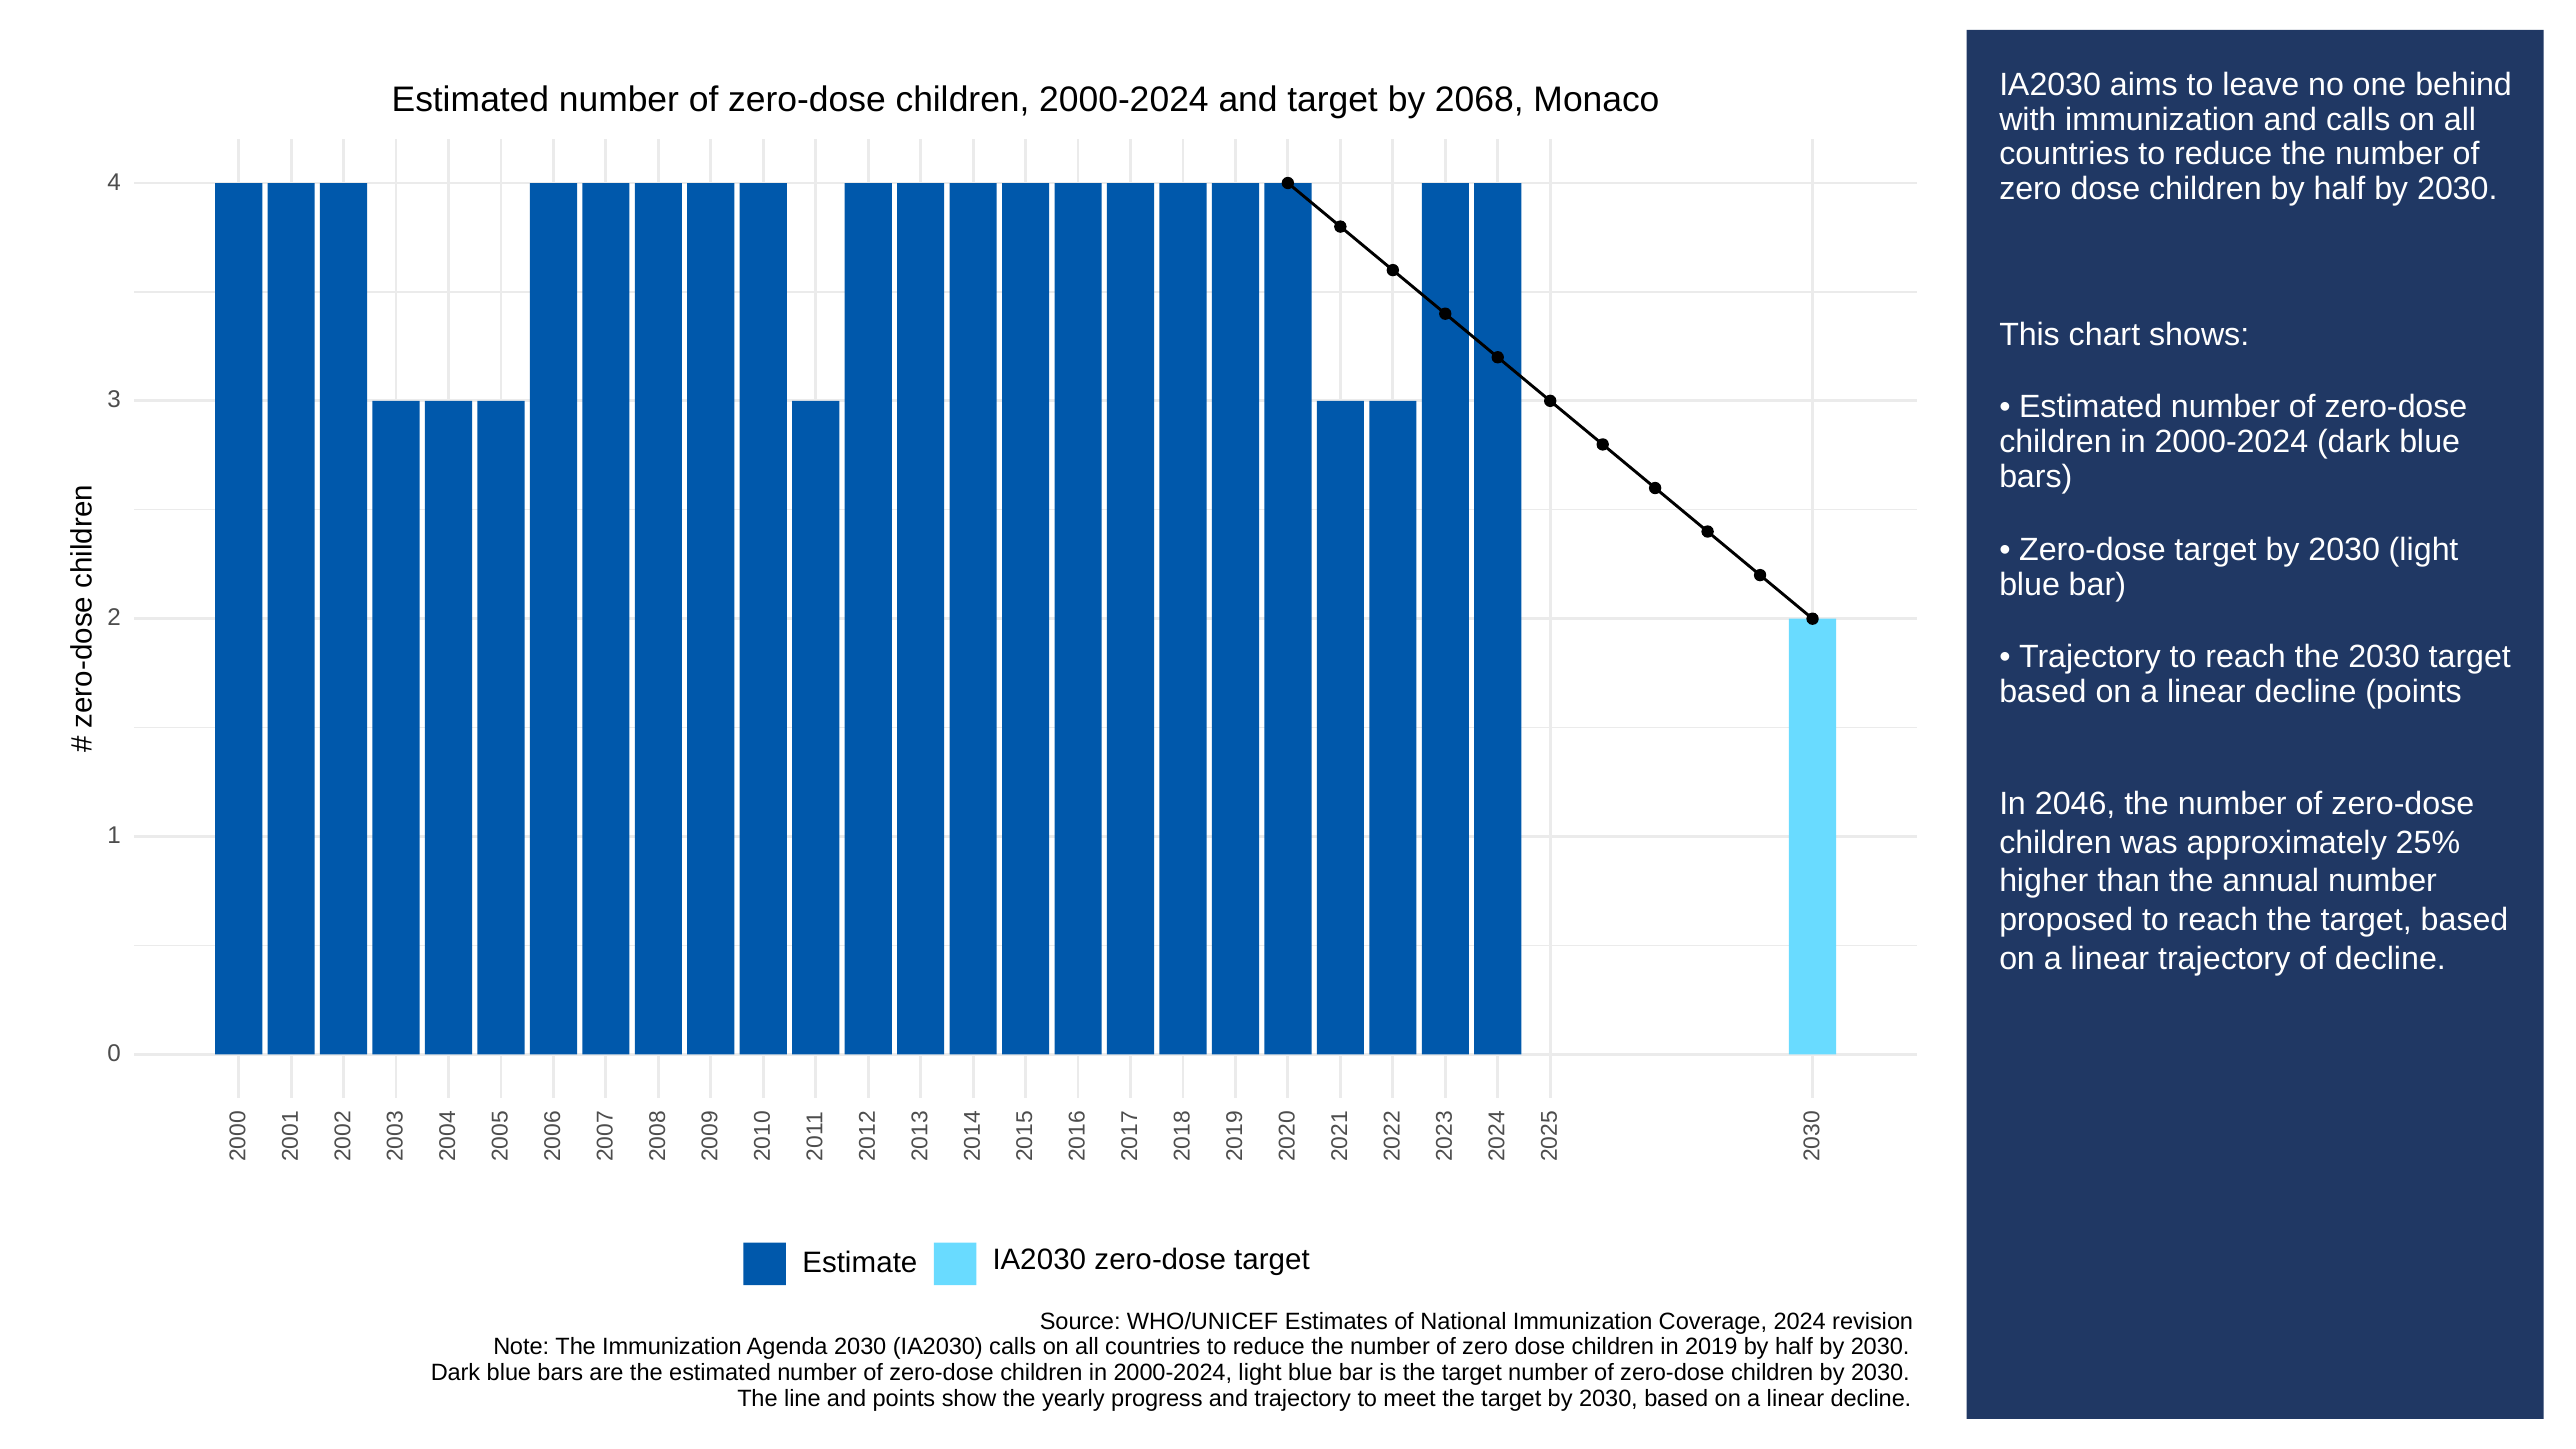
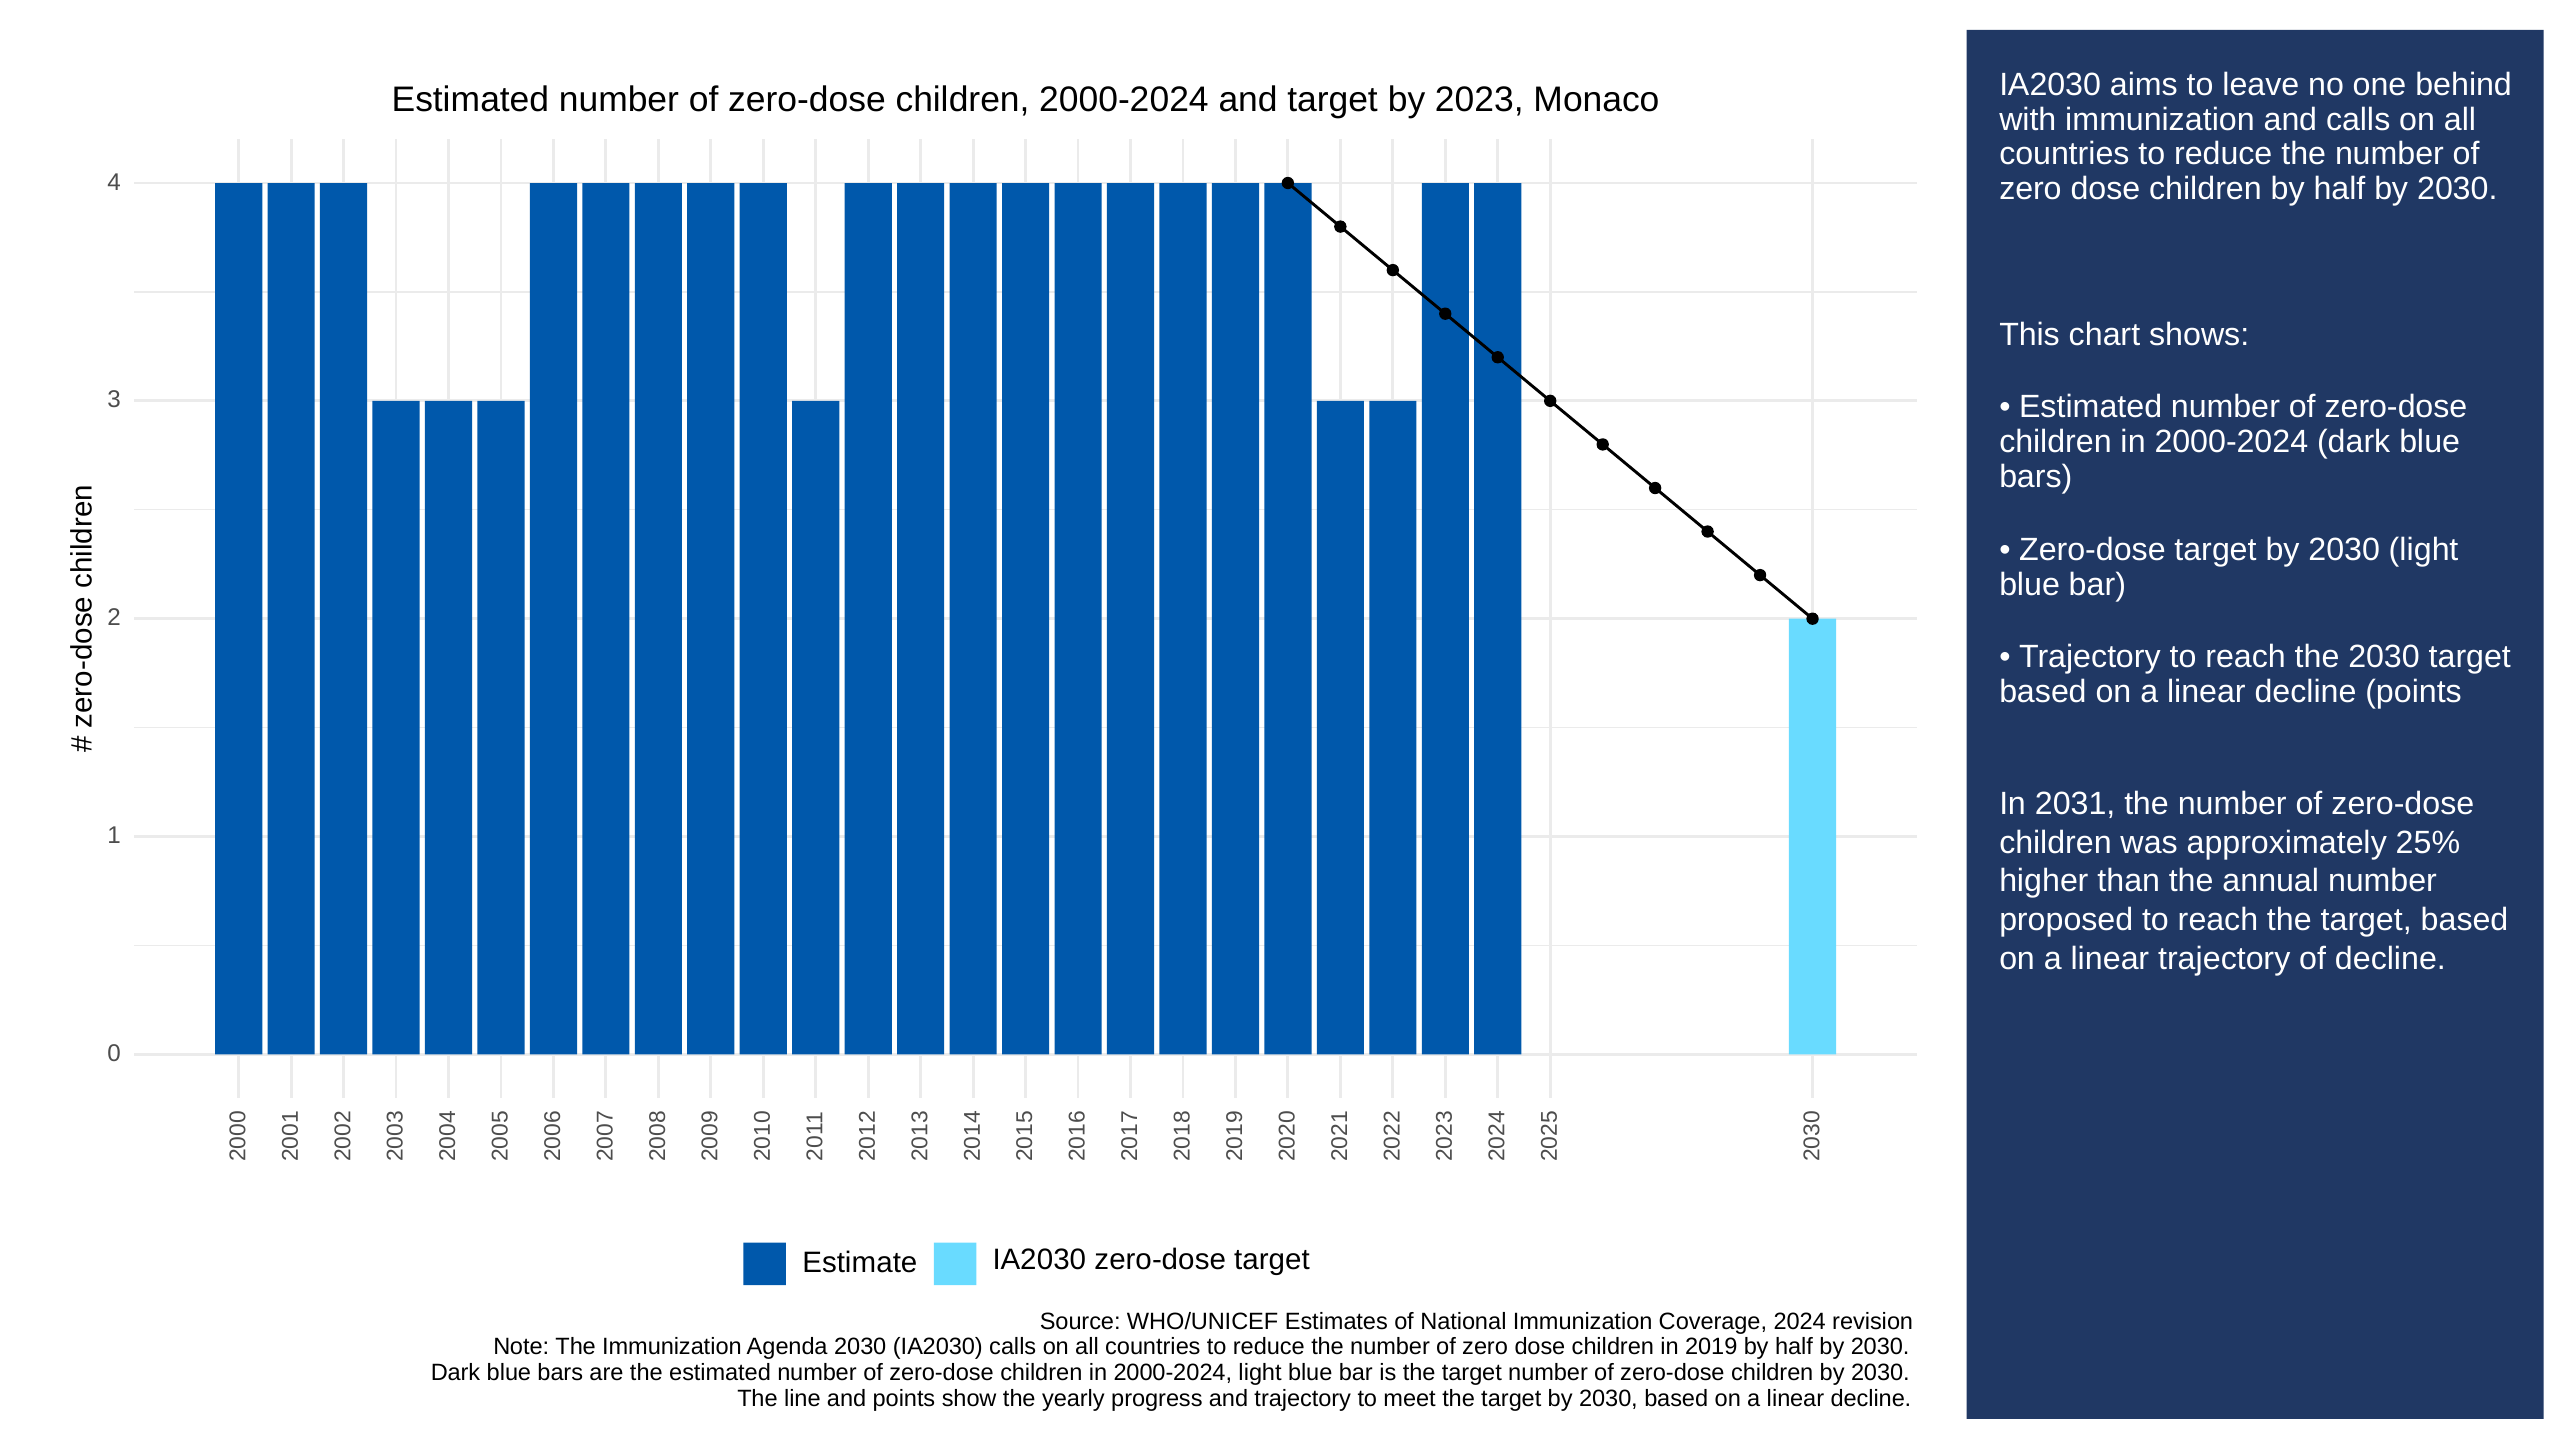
2068: 2068 -> 2023 (1479, 100)
2046: 2046 -> 2031 (2075, 804)
